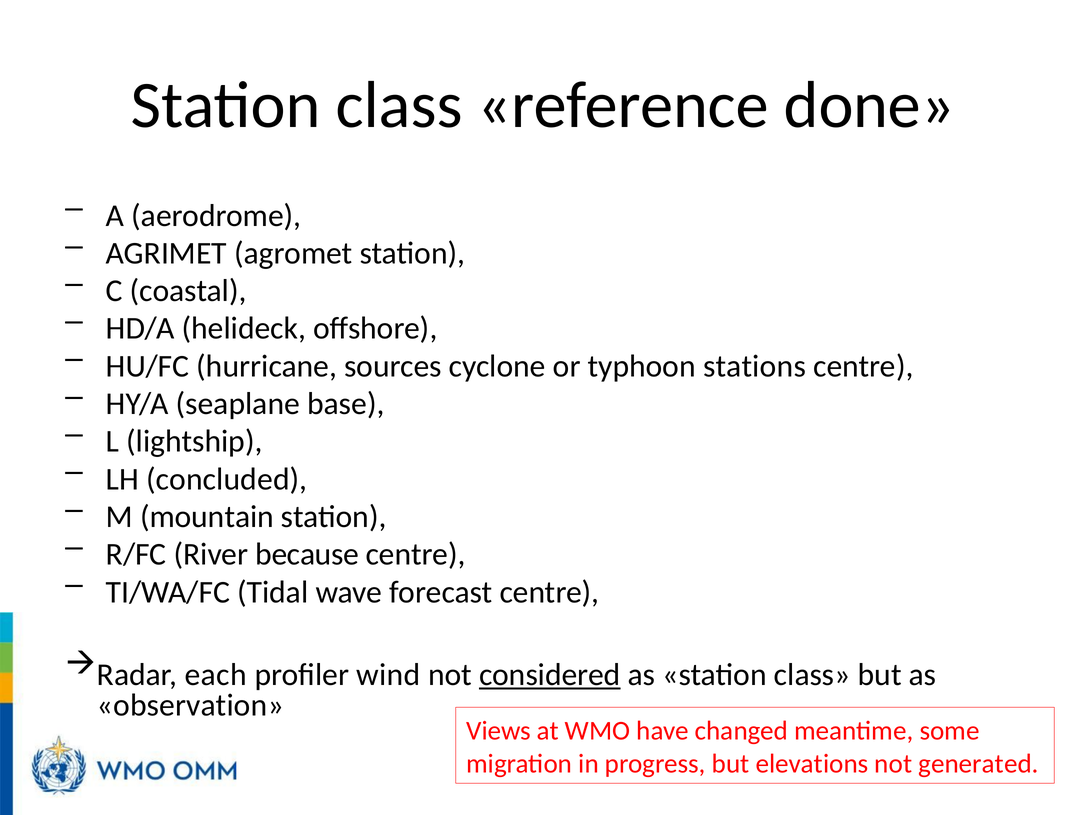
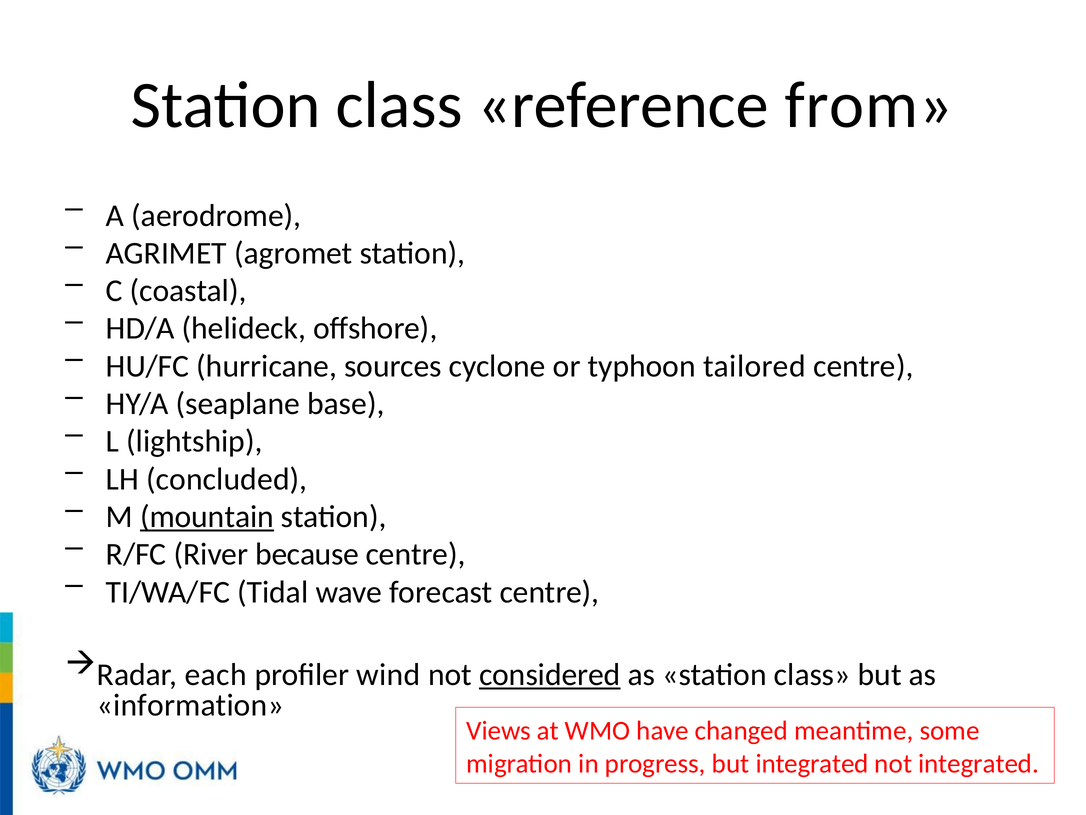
done: done -> from (869, 105)
stations: stations -> tailored (754, 366)
mountain underline: none -> present (207, 516)
observation: observation -> information (190, 705)
but elevations: elevations -> integrated (812, 763)
not generated: generated -> integrated (979, 763)
